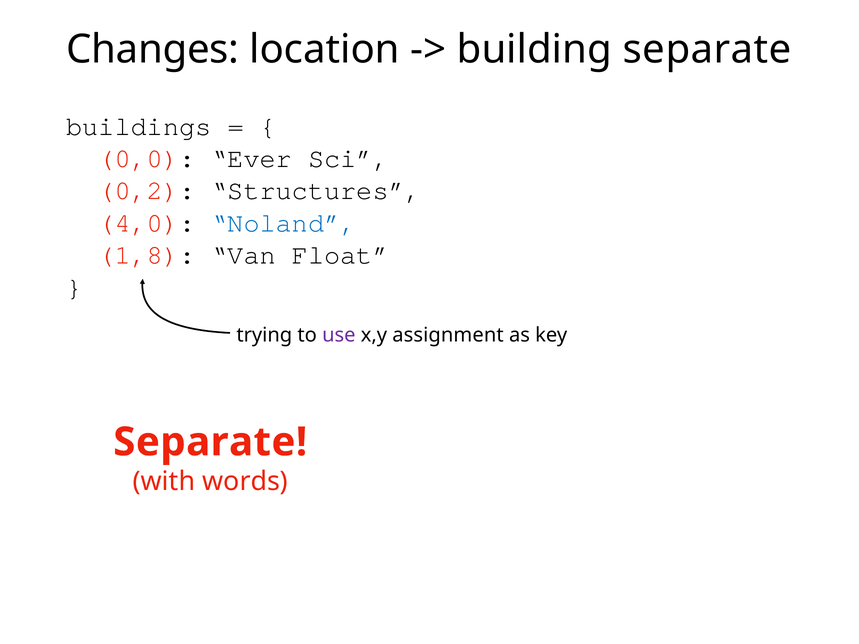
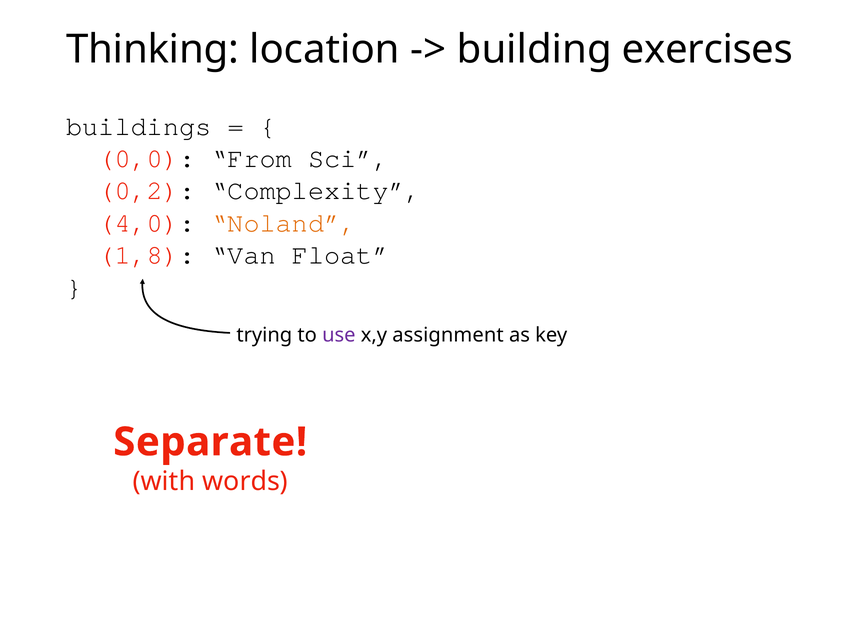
Changes: Changes -> Thinking (153, 49)
building separate: separate -> exercises (707, 49)
Ever: Ever -> From (252, 158)
Structures: Structures -> Complexity (316, 191)
Noland colour: blue -> orange (284, 223)
